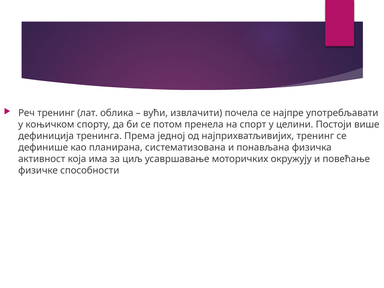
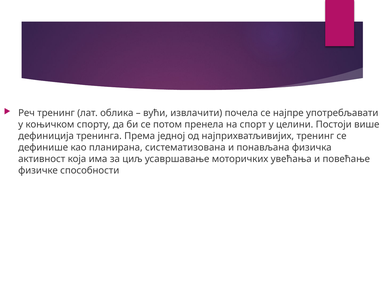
окружују: окружују -> увећања (291, 159)
